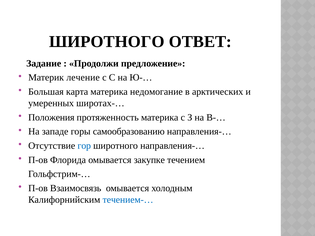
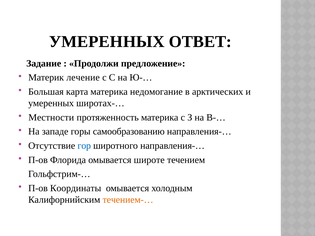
ШИРОТНОГО: ШИРОТНОГО -> УМЕРЕННЫХ (107, 42)
Положения: Положения -> Местности (51, 118)
закупке: закупке -> широте (149, 160)
Взаимосвязь: Взаимосвязь -> Координаты (76, 188)
течением-… colour: blue -> orange (128, 200)
